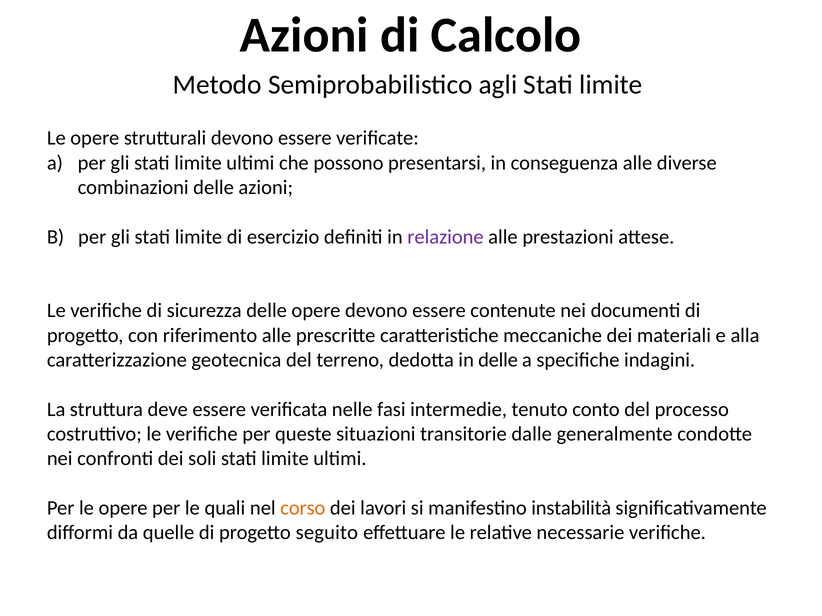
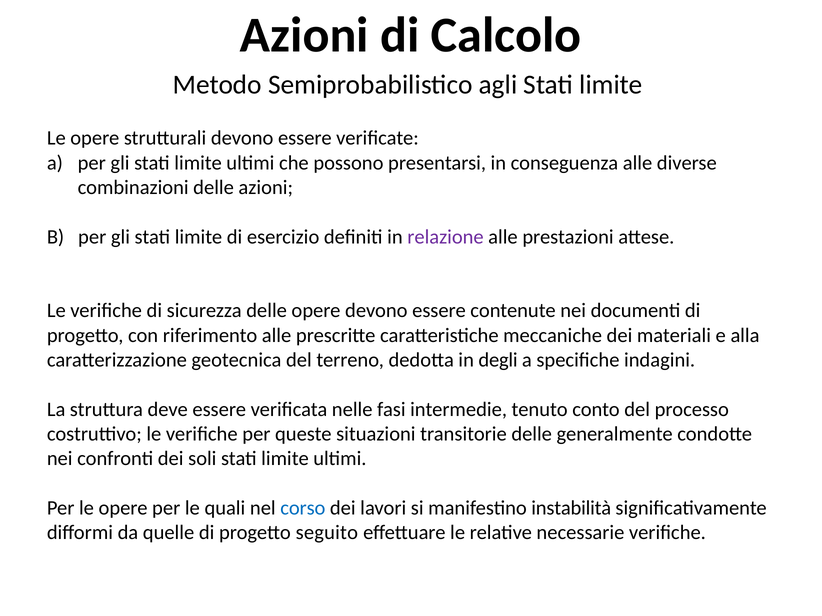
in delle: delle -> degli (498, 360)
transitorie dalle: dalle -> delle (532, 434)
corso colour: orange -> blue (303, 508)
